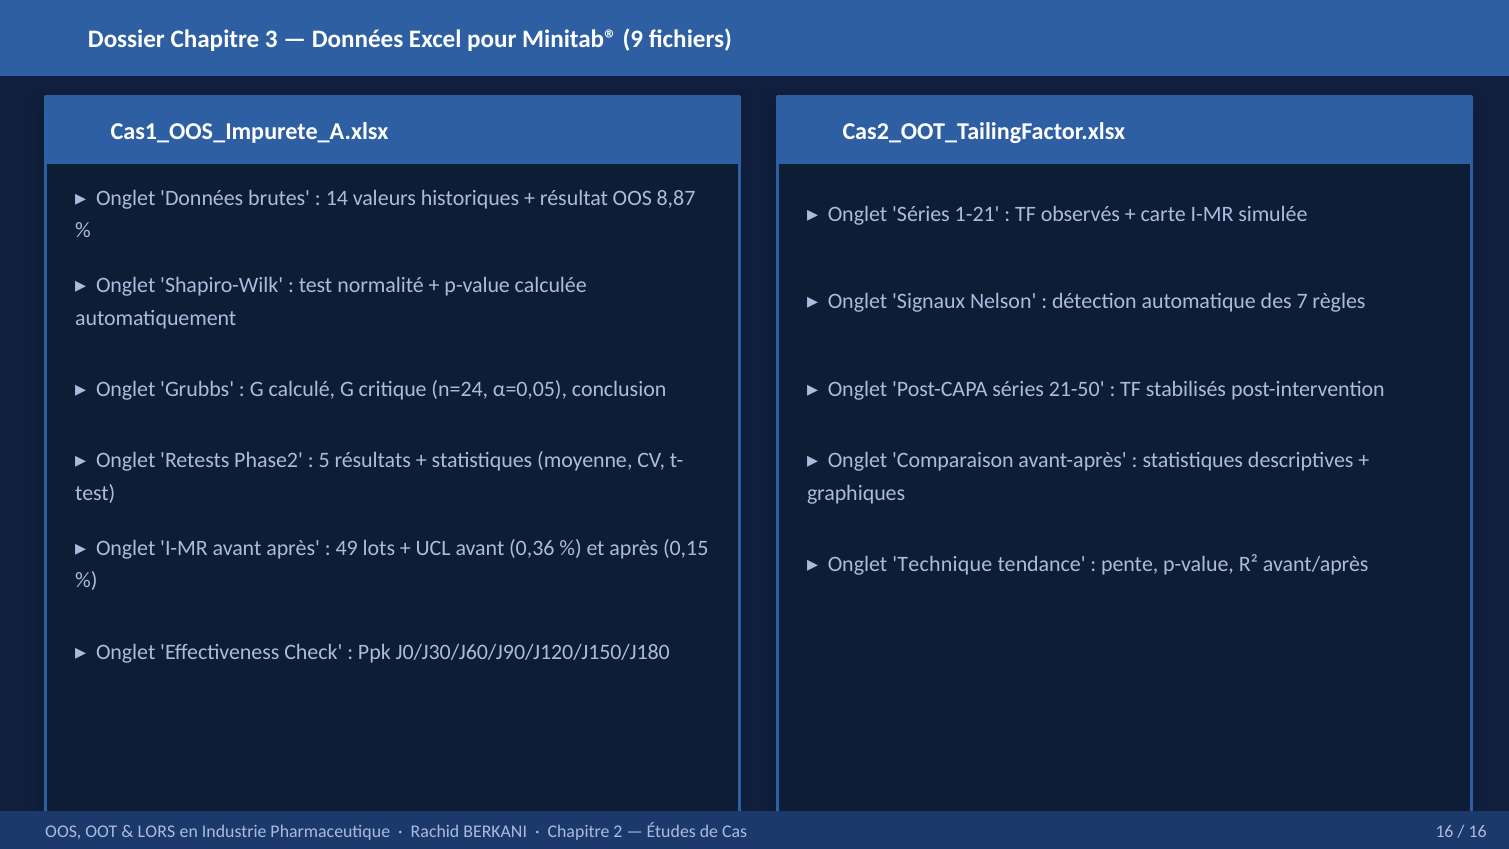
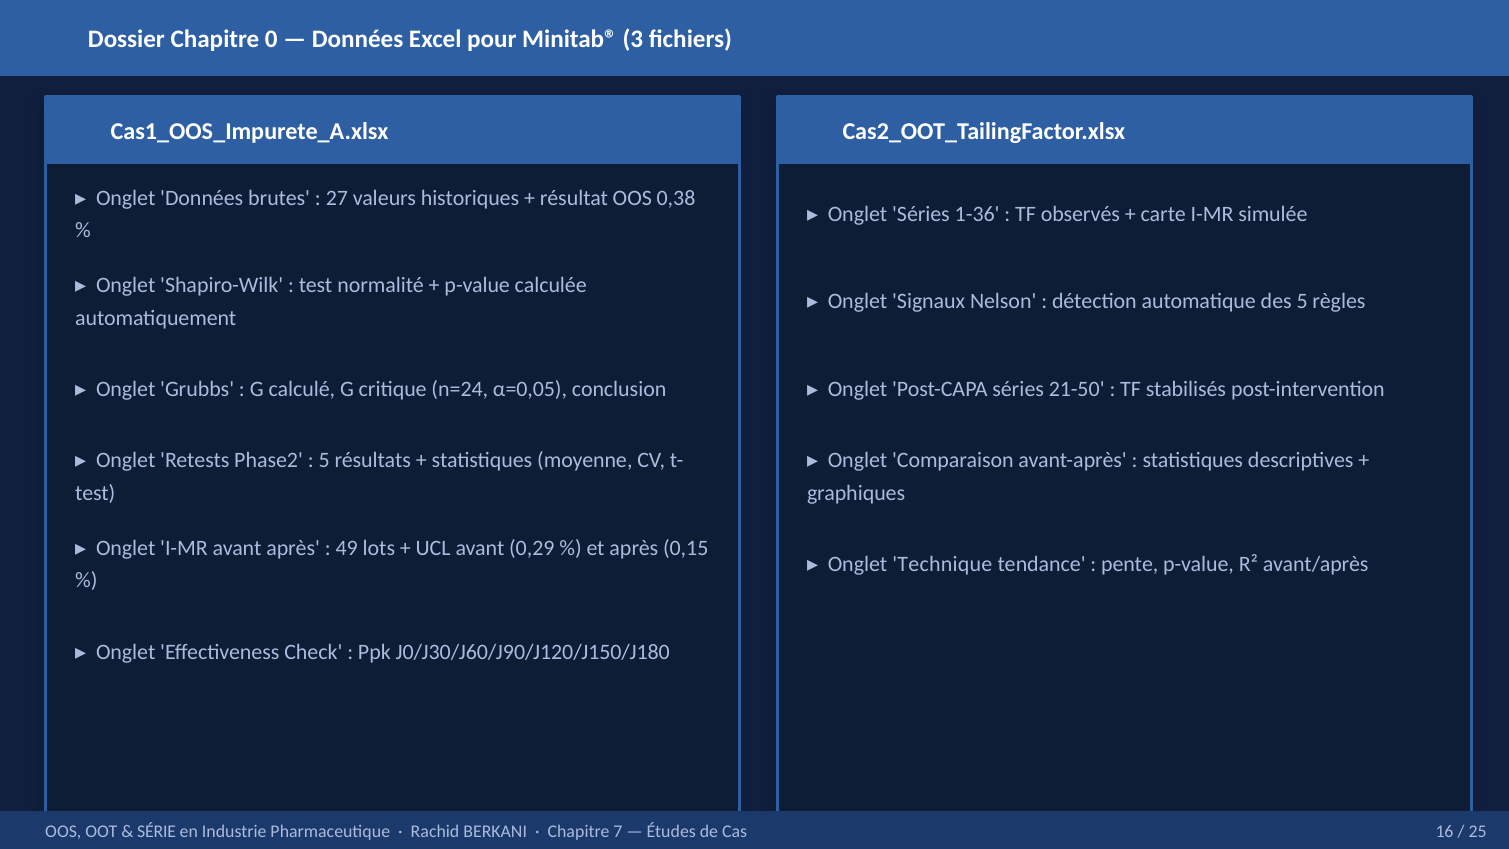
3: 3 -> 0 (271, 39)
9: 9 -> 3 (633, 39)
14: 14 -> 27 (337, 198)
8,87: 8,87 -> 0,38 (676, 198)
1-21: 1-21 -> 1-36 (977, 214)
des 7: 7 -> 5 (1302, 302)
0,36: 0,36 -> 0,29 (532, 548)
LORS: LORS -> SÉRIE (157, 831)
2: 2 -> 7 (618, 831)
16: 16 -> 25 (1478, 831)
